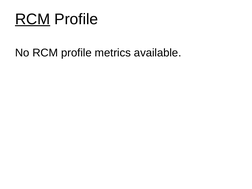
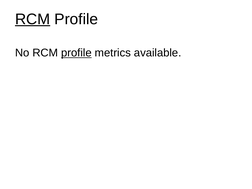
profile underline: none -> present (76, 53)
